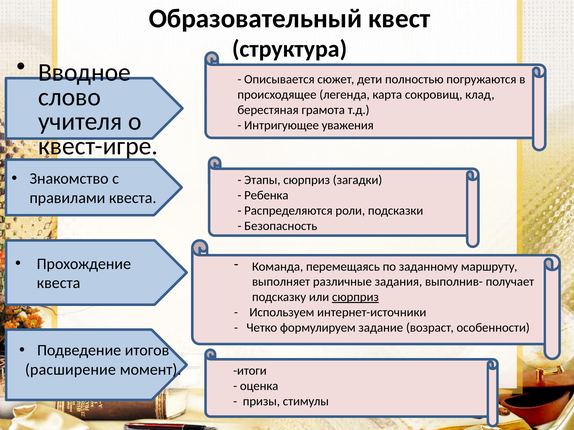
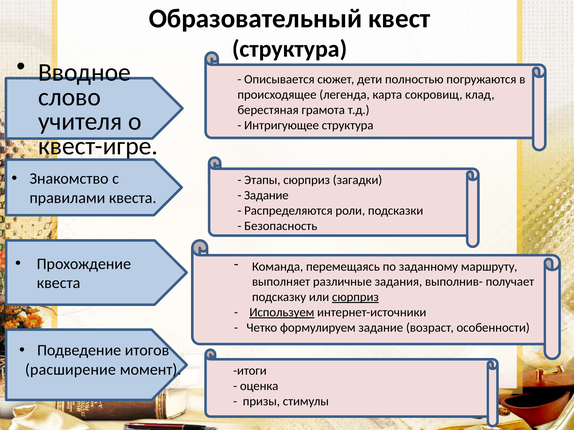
Интригующее уважения: уважения -> структура (348, 125)
Ребенка: Ребенка -> Задание (266, 196)
Используем underline: none -> present (282, 313)
